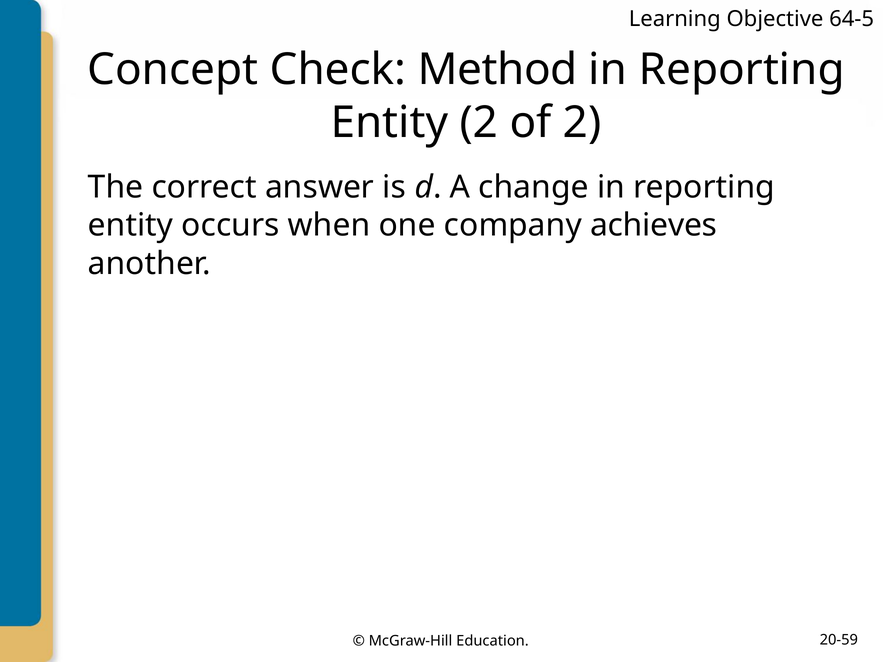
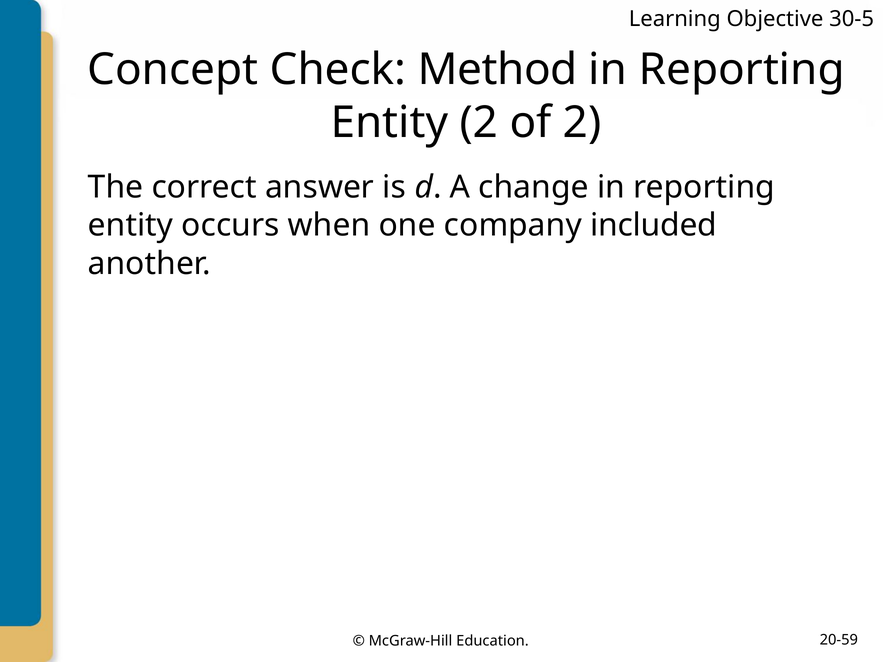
64-5: 64-5 -> 30-5 (852, 19)
achieves: achieves -> included (654, 225)
